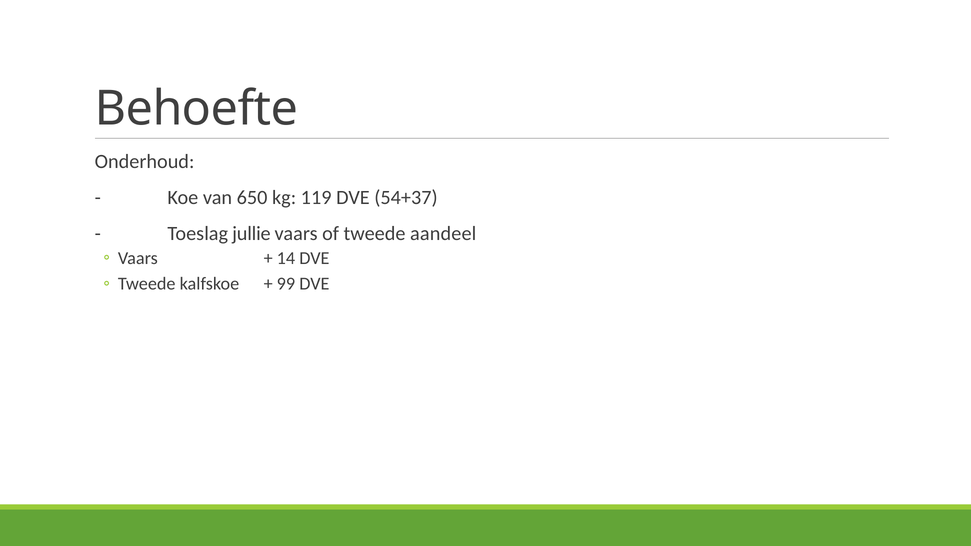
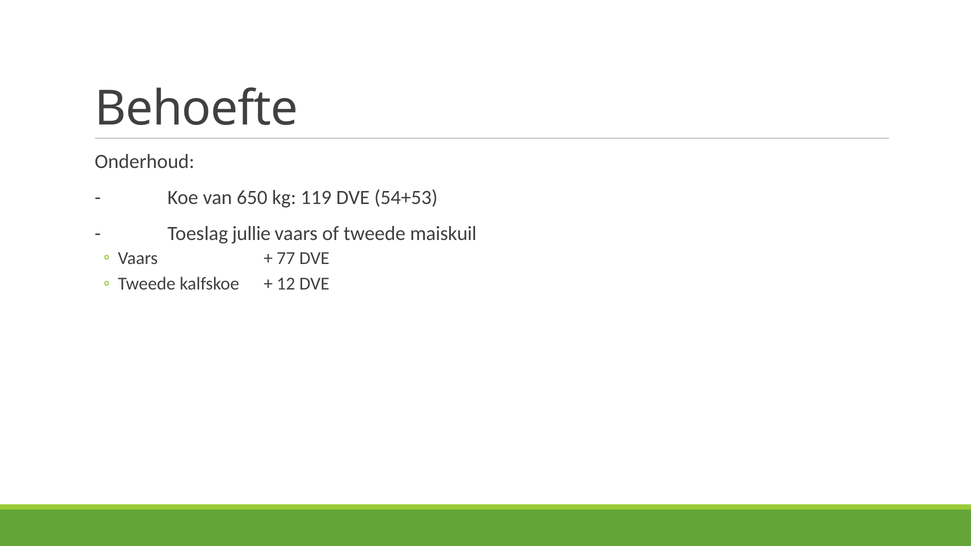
54+37: 54+37 -> 54+53 (406, 197)
aandeel: aandeel -> maiskuil (443, 233)
14: 14 -> 77 (286, 258)
99: 99 -> 12 (286, 284)
